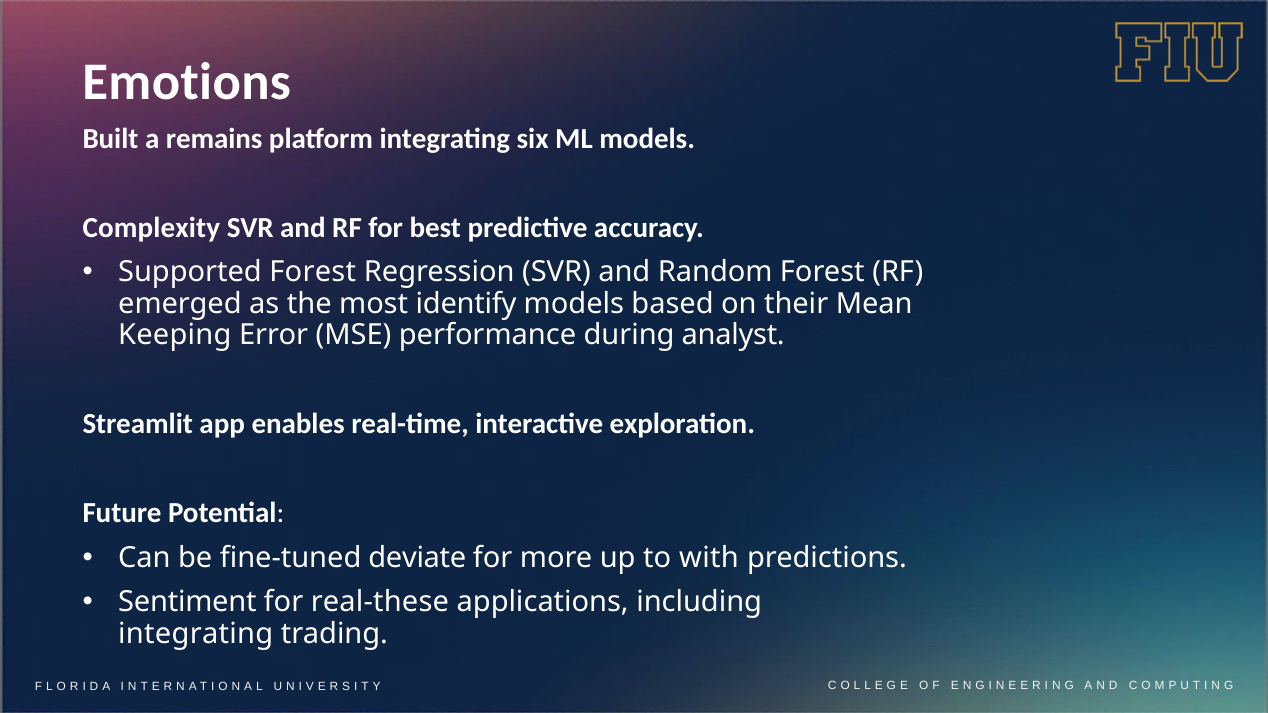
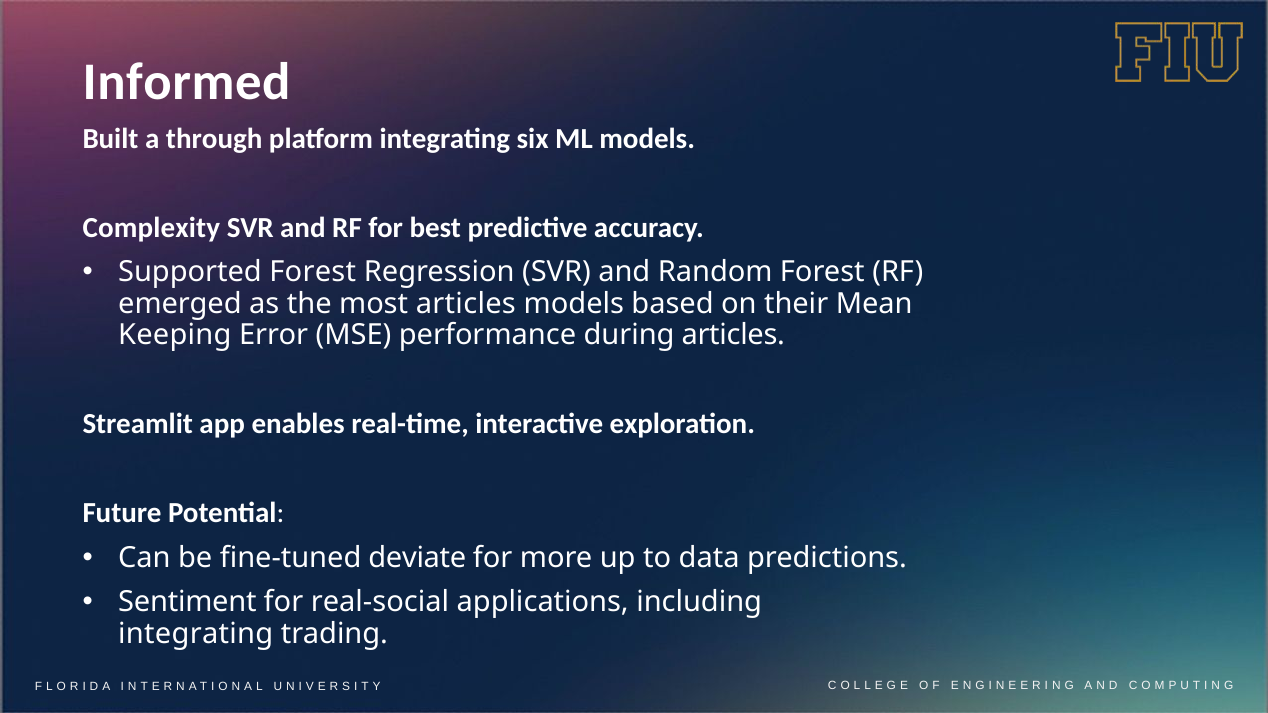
Emotions: Emotions -> Informed (187, 82)
remains: remains -> through (214, 139)
most identify: identify -> articles (466, 304)
during analyst: analyst -> articles (733, 335)
with: with -> data (709, 558)
real-these: real-these -> real-social (380, 603)
